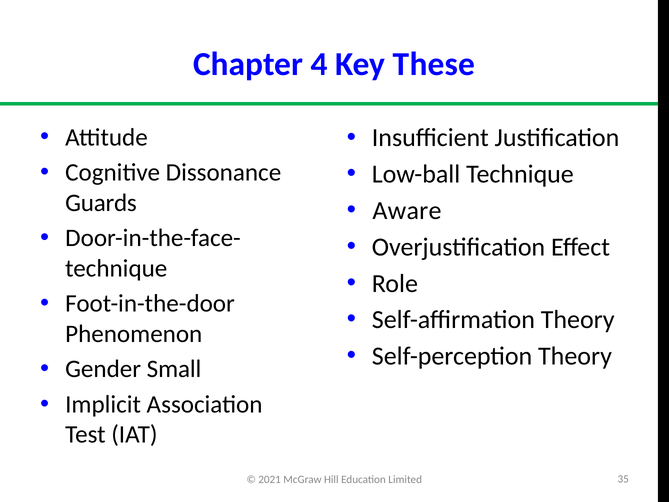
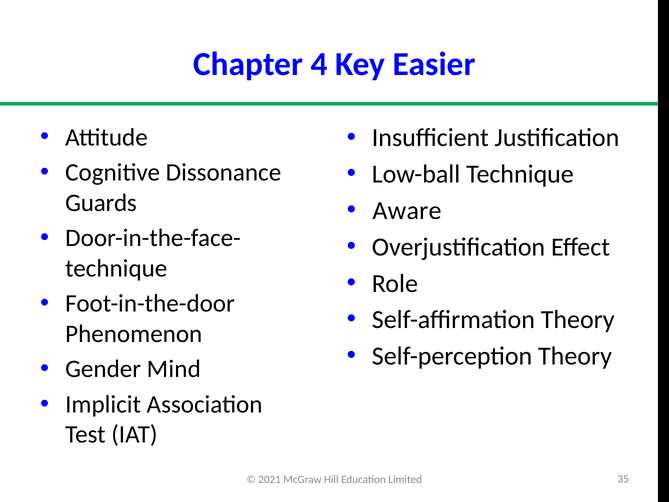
These: These -> Easier (434, 64)
Small: Small -> Mind (174, 369)
